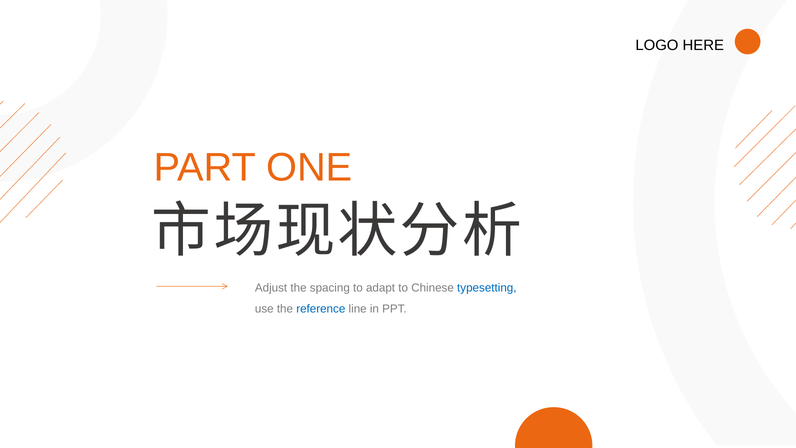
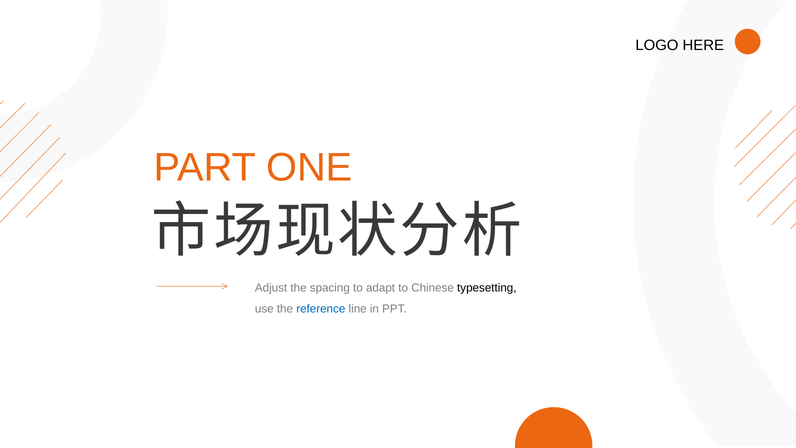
typesetting colour: blue -> black (487, 288)
